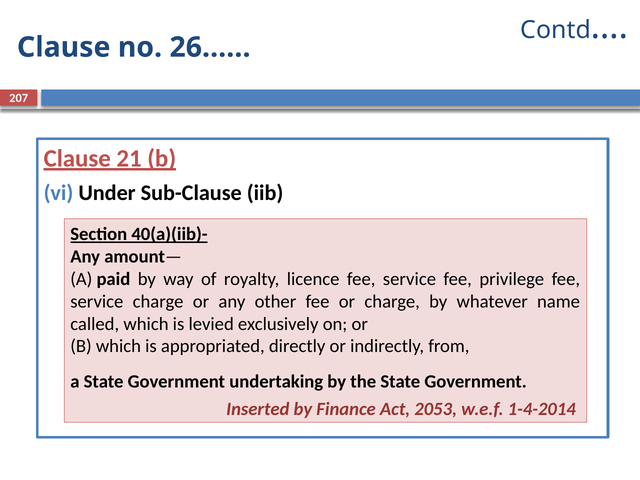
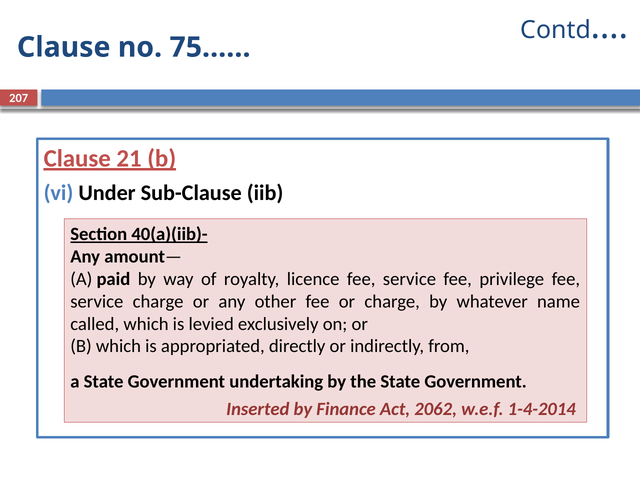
26……: 26…… -> 75…… (210, 47)
2053: 2053 -> 2062 (436, 409)
